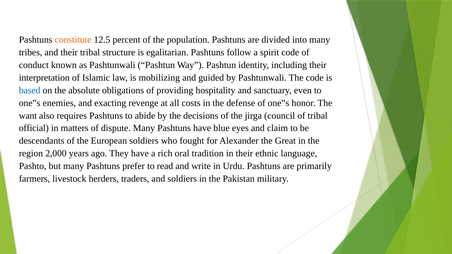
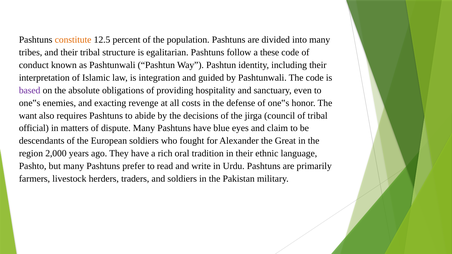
spirit: spirit -> these (270, 52)
mobilizing: mobilizing -> integration (159, 78)
based colour: blue -> purple (30, 90)
